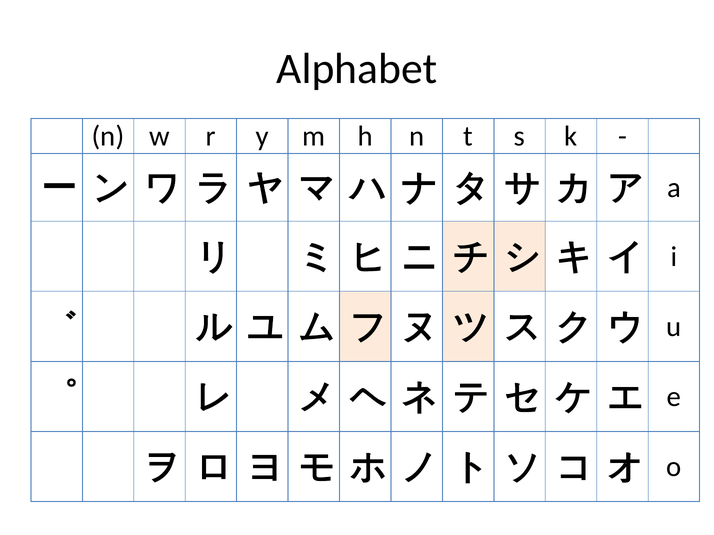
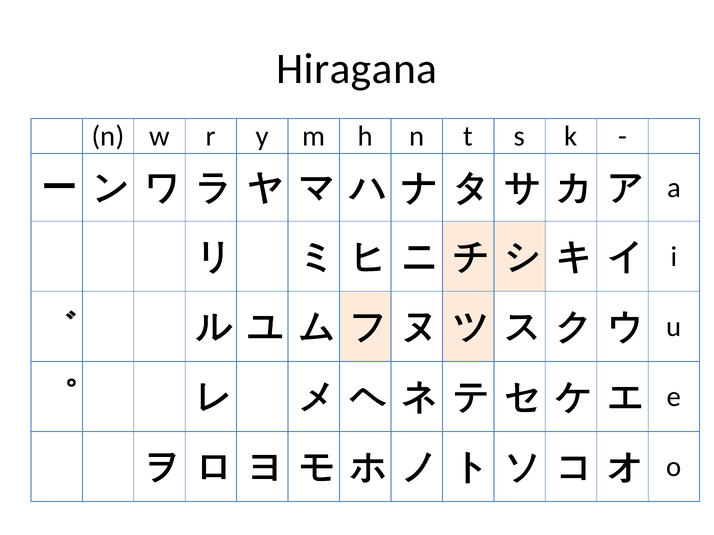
Alphabet: Alphabet -> Hiragana (357, 69)
